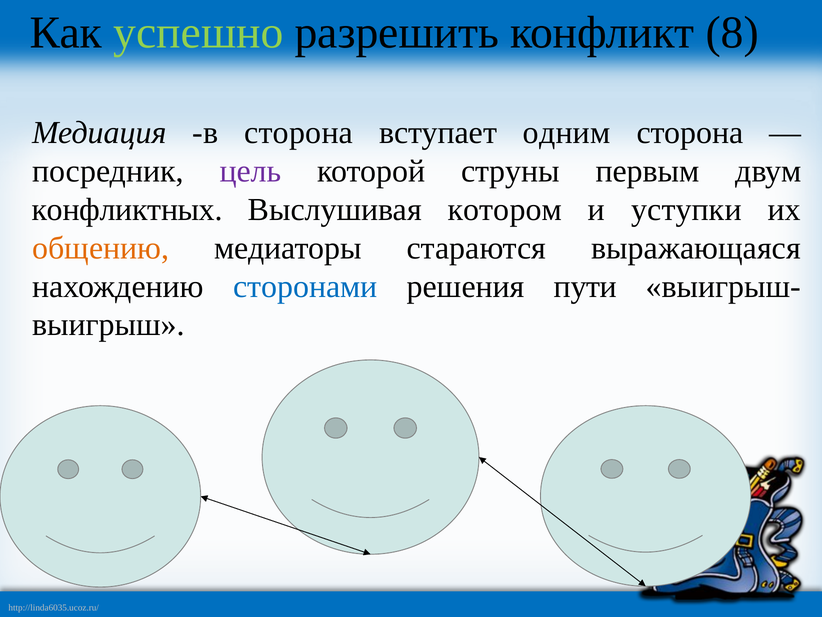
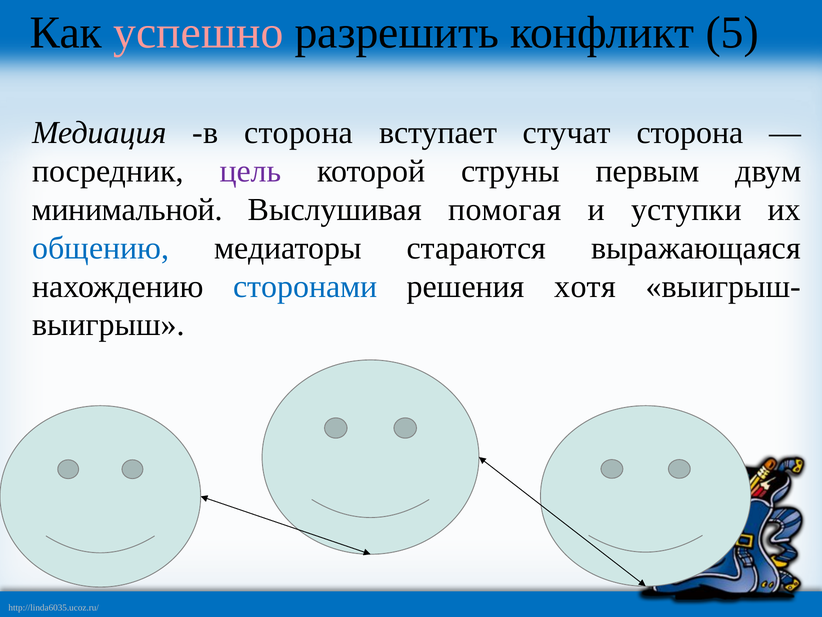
успешно colour: light green -> pink (198, 33)
8: 8 -> 5 (732, 33)
одним: одним -> стучат (567, 133)
конфликтных: конфликтных -> минимальной (127, 209)
котором: котором -> помогая (505, 209)
общению colour: orange -> blue (101, 248)
пути: пути -> хотя (585, 286)
